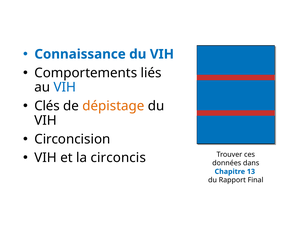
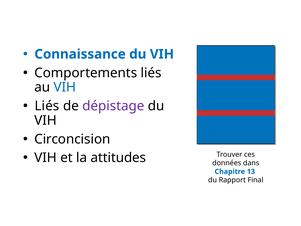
Clés: Clés -> Liés (47, 106)
dépistage colour: orange -> purple (113, 106)
circoncis: circoncis -> attitudes (118, 158)
